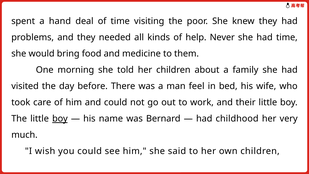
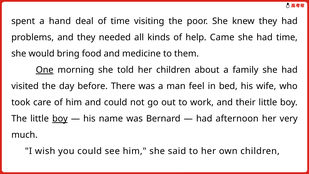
Never: Never -> Came (222, 37)
One underline: none -> present (45, 70)
childhood: childhood -> afternoon (237, 119)
